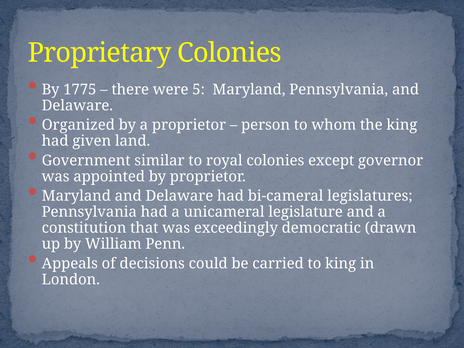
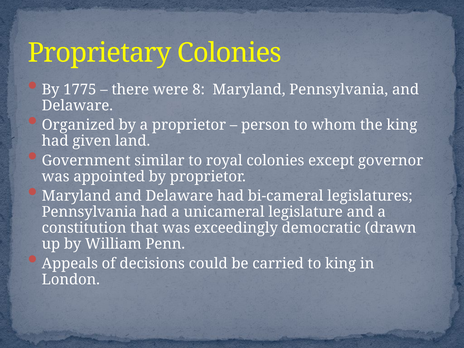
5: 5 -> 8 (199, 90)
